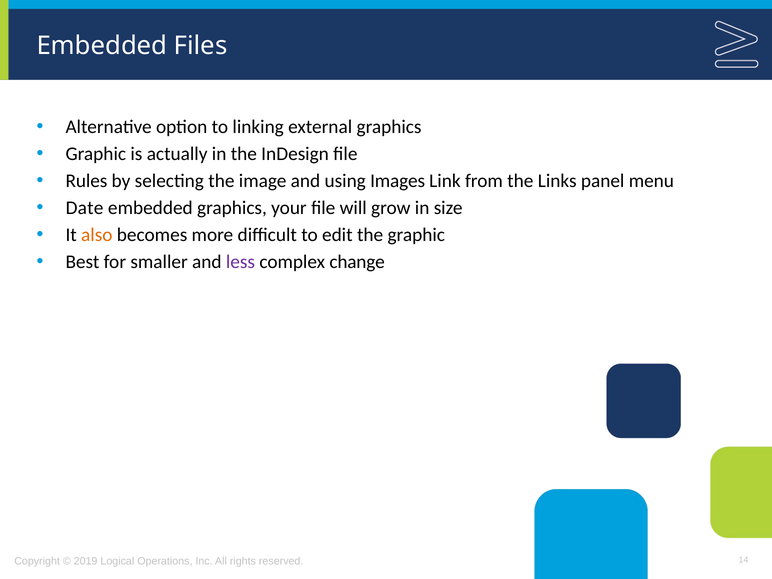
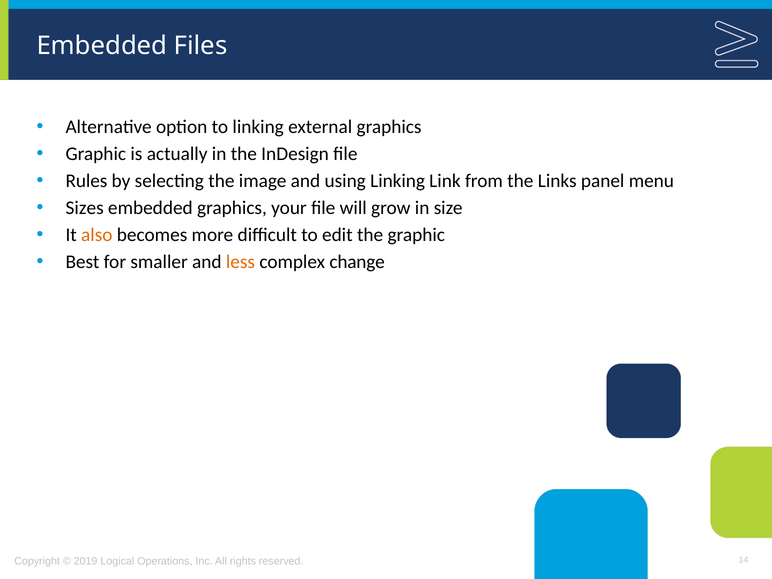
using Images: Images -> Linking (398, 181)
Date: Date -> Sizes (85, 208)
less colour: purple -> orange (240, 262)
